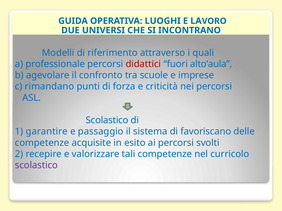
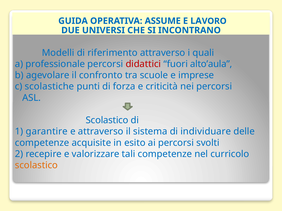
LUOGHI: LUOGHI -> ASSUME (163, 21)
rimandano: rimandano -> scolastiche (49, 87)
e passaggio: passaggio -> attraverso (101, 132)
favoriscano: favoriscano -> individuare (206, 132)
scolastico colour: purple -> orange (36, 166)
